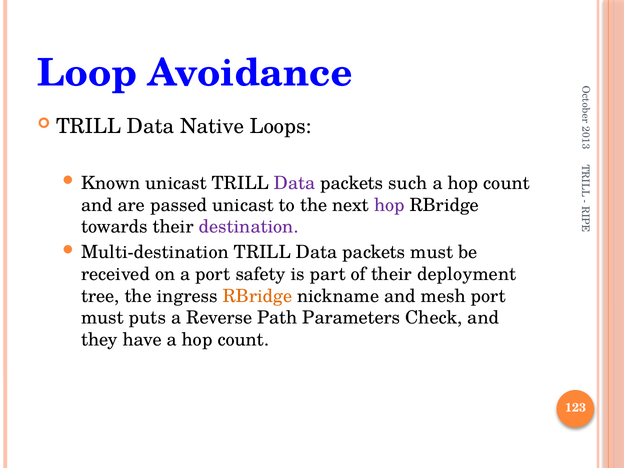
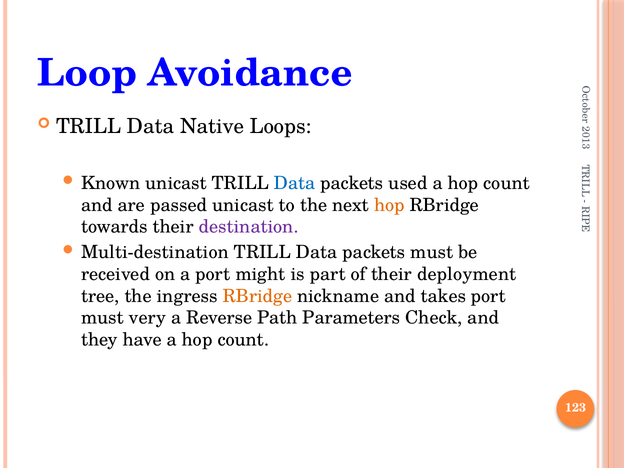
Data colour: purple -> blue (295, 183)
such: such -> used (408, 183)
hop colour: purple -> orange (389, 205)
safety: safety -> might (260, 274)
mesh: mesh -> takes (443, 296)
puts: puts -> very (147, 318)
